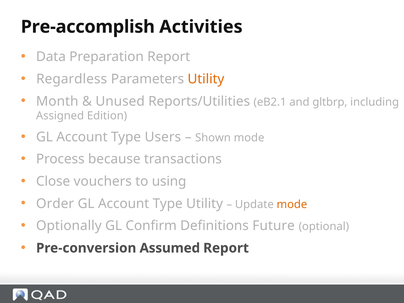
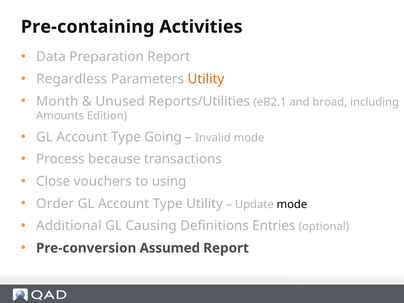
Pre-accomplish: Pre-accomplish -> Pre-containing (88, 27)
gltbrp: gltbrp -> broad (330, 102)
Assigned: Assigned -> Amounts (60, 116)
Users: Users -> Going (163, 137)
Shown: Shown -> Invalid (213, 138)
mode colour: orange -> black (292, 204)
Optionally: Optionally -> Additional (69, 226)
Confirm: Confirm -> Causing (151, 226)
Future: Future -> Entries (274, 226)
